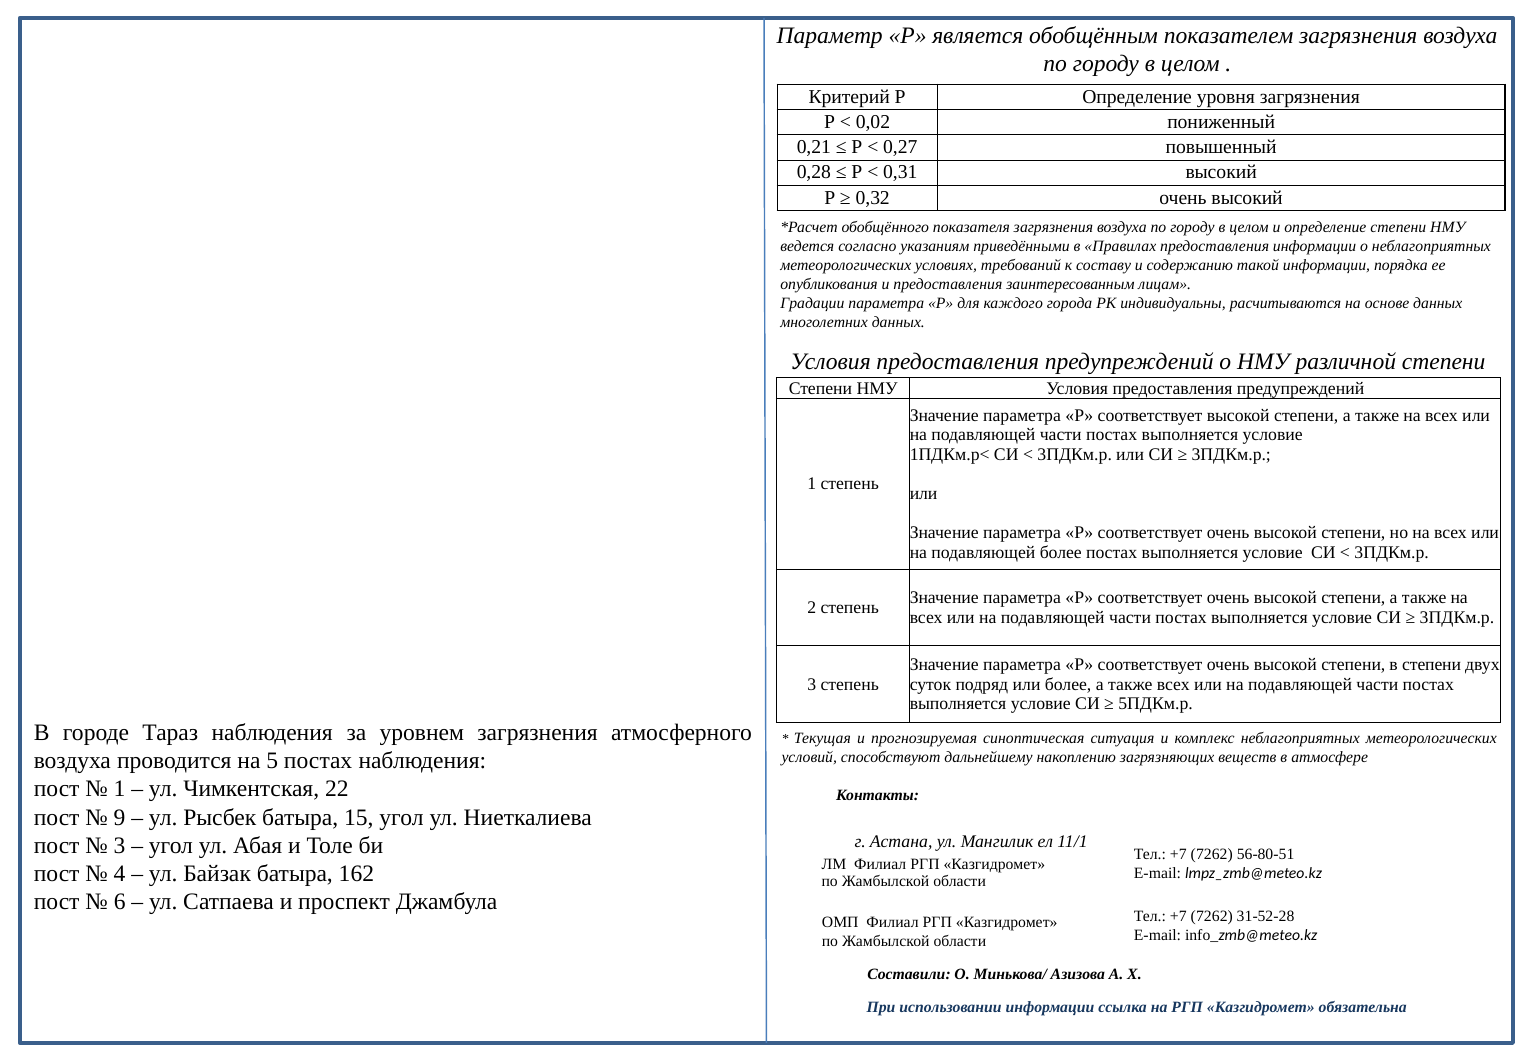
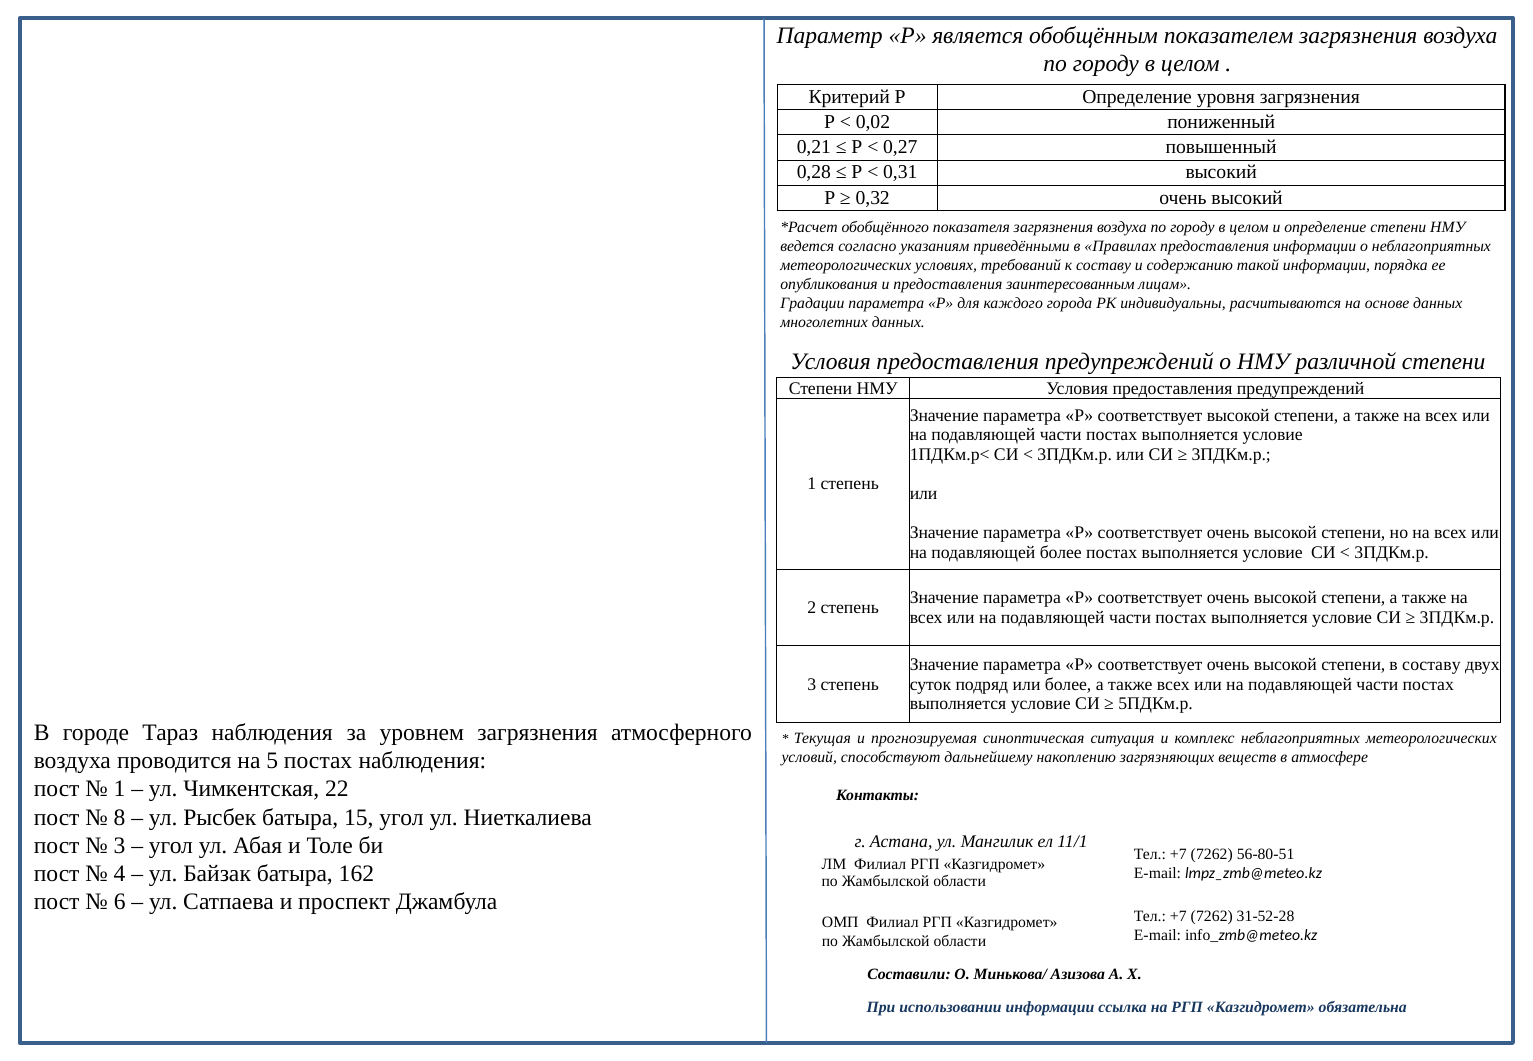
в степени: степени -> составу (1431, 665)
9: 9 -> 8 (120, 818)
